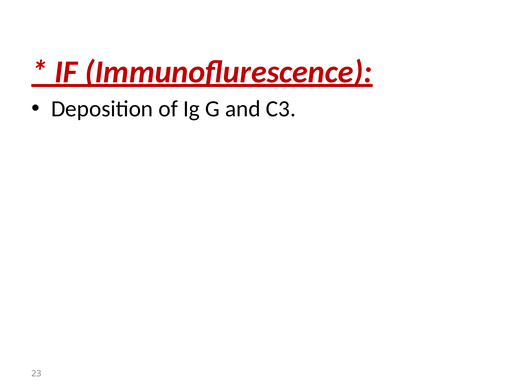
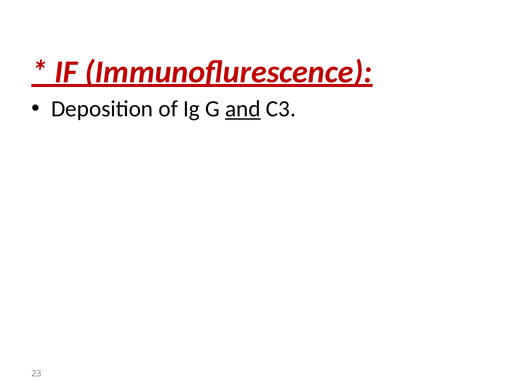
and underline: none -> present (243, 109)
